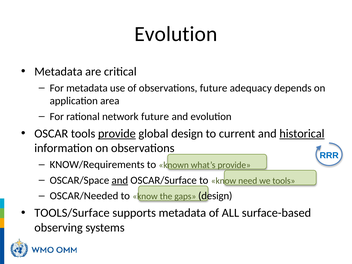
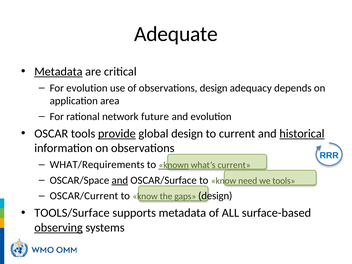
Evolution: Evolution -> Adequate (176, 34)
Metadata underline: none -> present (58, 72)
For metadata: metadata -> evolution (87, 88)
observations future: future -> design (214, 88)
KNOW/Requirements: KNOW/Requirements -> WHAT/Requirements (97, 165)
known underline: none -> present (174, 165)
what’s provide: provide -> current (234, 165)
OSCAR/Needed: OSCAR/Needed -> OSCAR/Current (84, 196)
observing underline: none -> present (59, 228)
